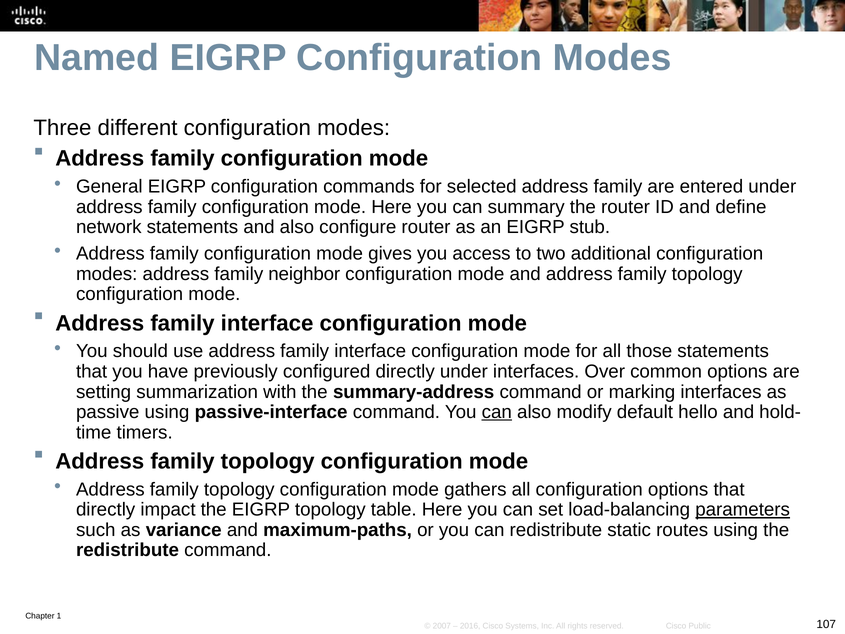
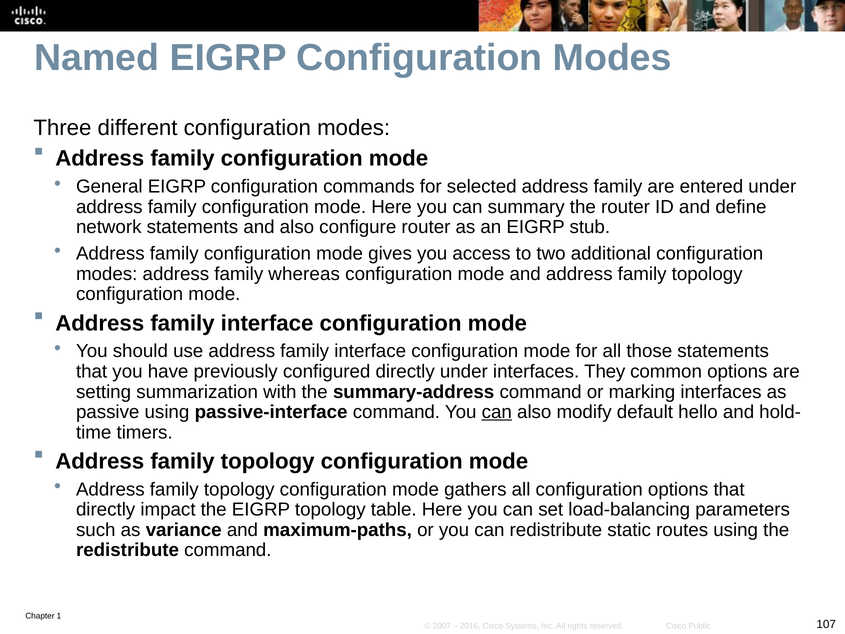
neighbor: neighbor -> whereas (304, 274)
Over: Over -> They (605, 371)
parameters underline: present -> none (743, 509)
